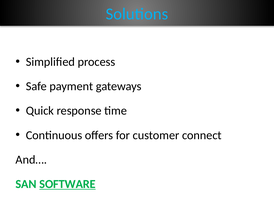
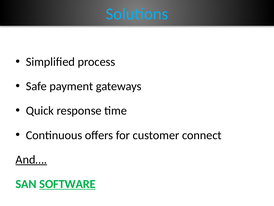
And… underline: none -> present (31, 159)
